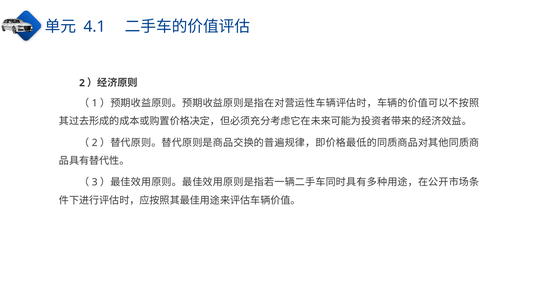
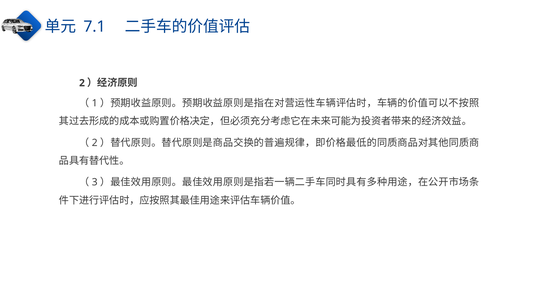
4.1: 4.1 -> 7.1 (95, 27)
